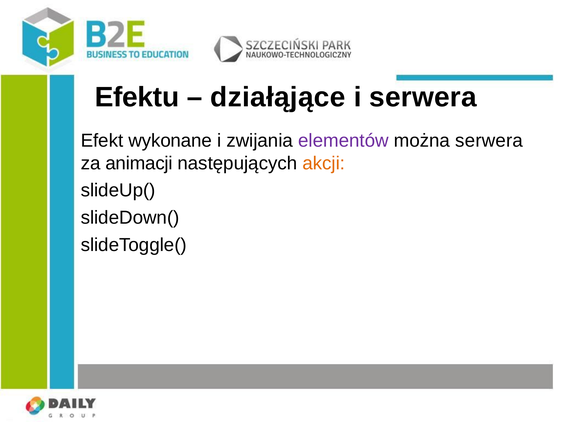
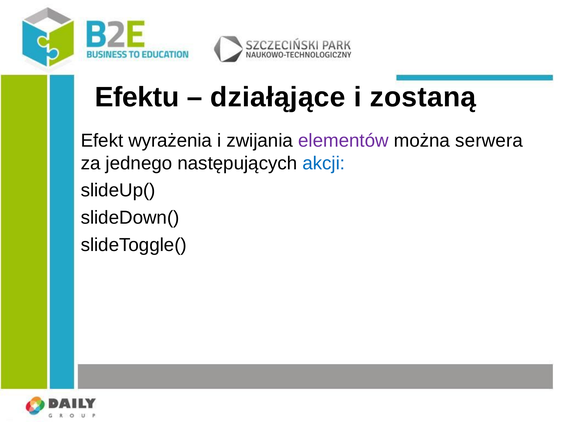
i serwera: serwera -> zostaną (423, 97)
wykonane: wykonane -> wyrażenia (170, 141)
animacji: animacji -> jednego (139, 163)
akcji colour: orange -> blue (324, 163)
